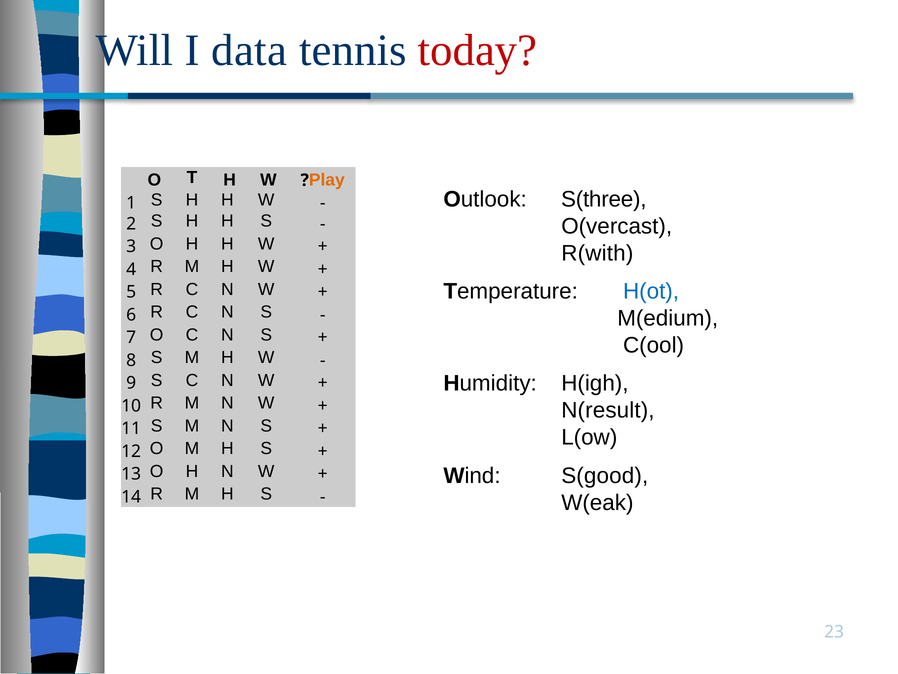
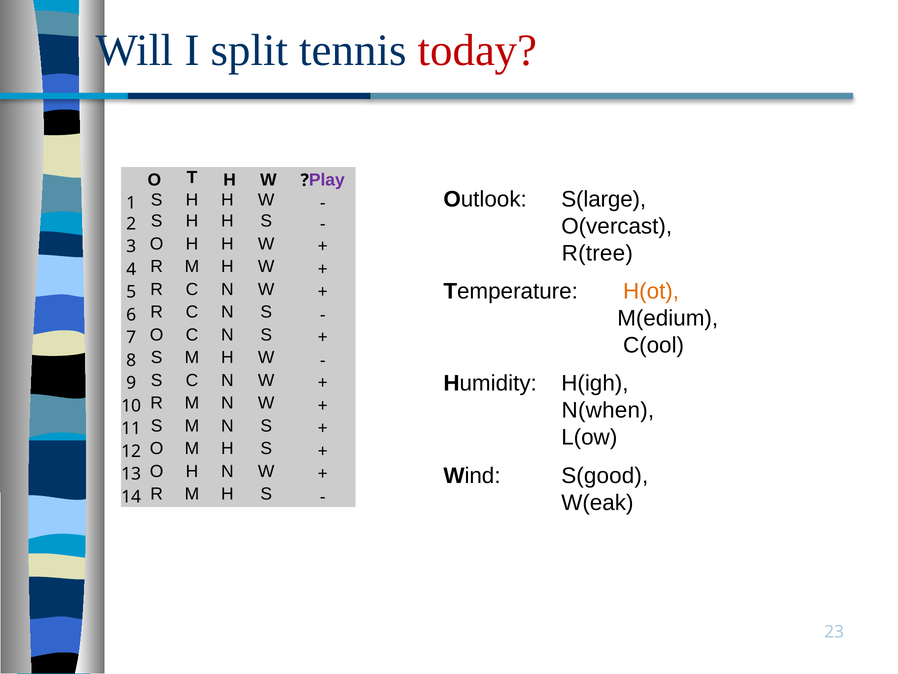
data: data -> split (249, 51)
Play colour: orange -> purple (327, 180)
S(three: S(three -> S(large (604, 199)
R(with: R(with -> R(tree (597, 253)
H(ot colour: blue -> orange (651, 291)
N(result: N(result -> N(when (608, 410)
